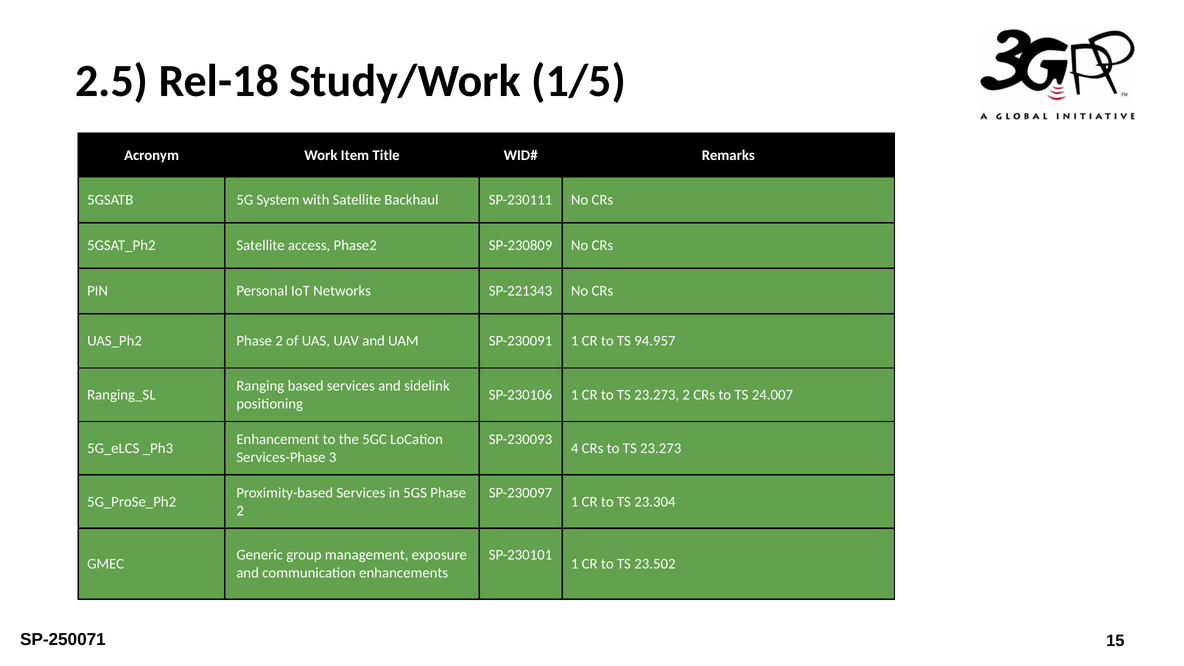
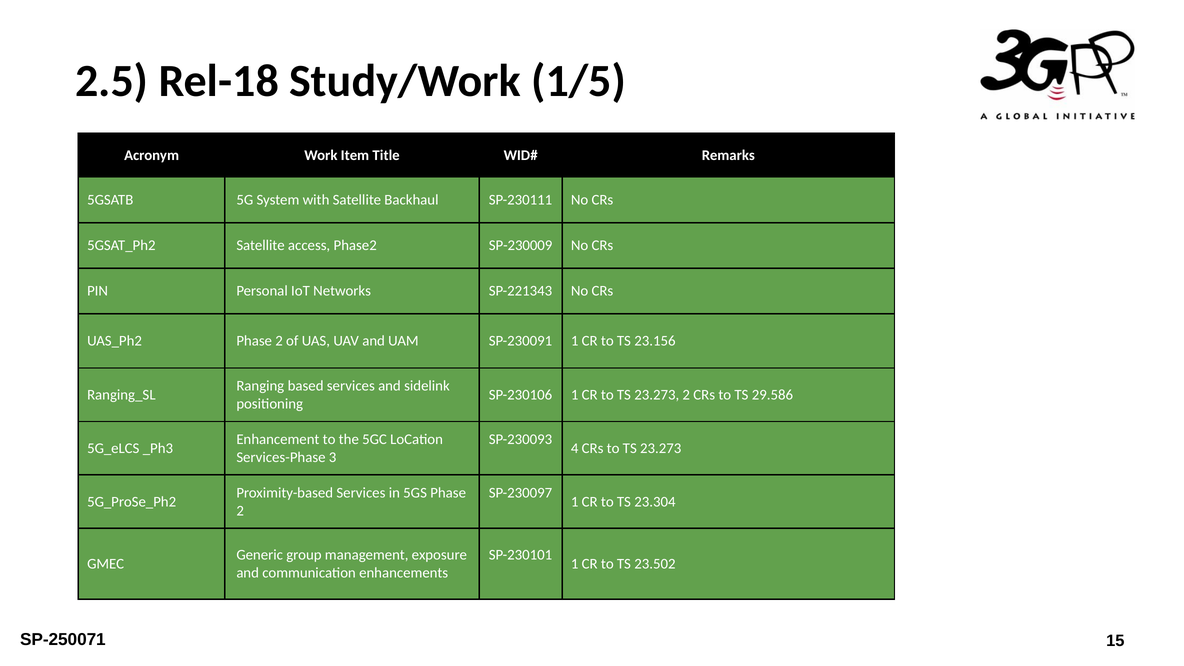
SP-230809: SP-230809 -> SP-230009 (521, 246)
94.957: 94.957 -> 23.156 (655, 341)
24.007: 24.007 -> 29.586 (772, 395)
